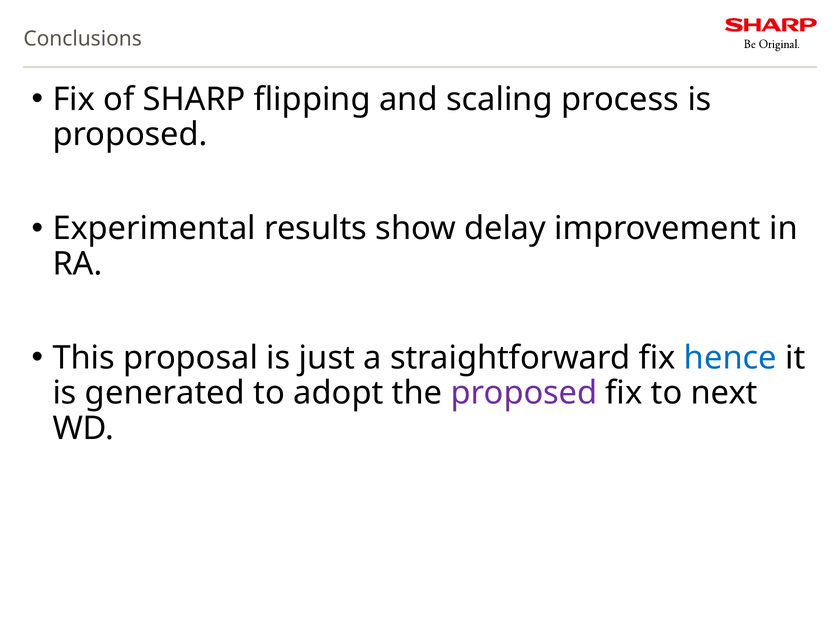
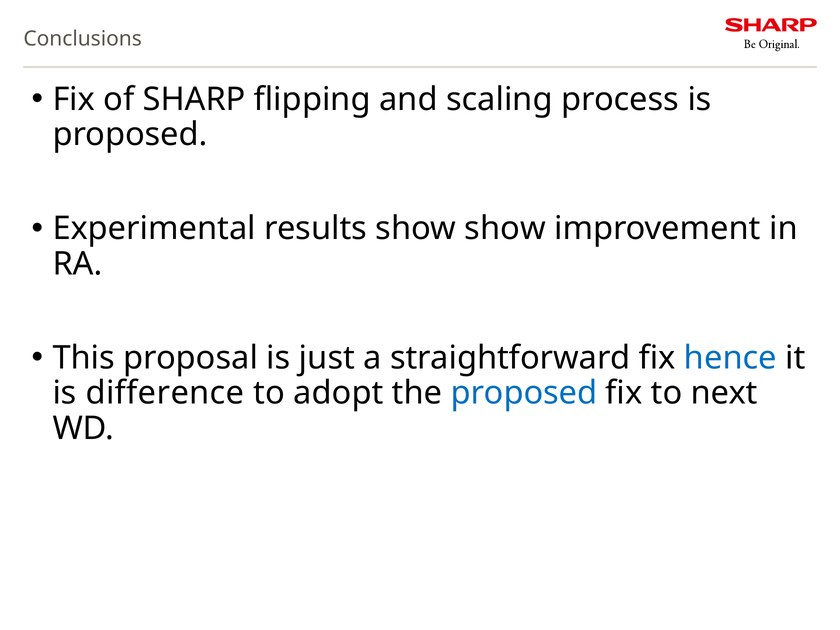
show delay: delay -> show (505, 229)
generated: generated -> difference (165, 393)
proposed colour: purple -> blue (524, 393)
